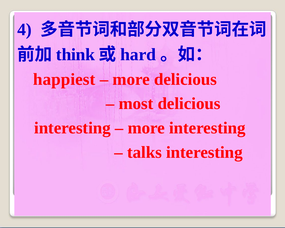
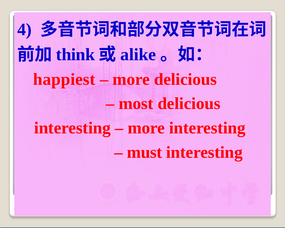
hard: hard -> alike (138, 55)
talks: talks -> must (145, 152)
